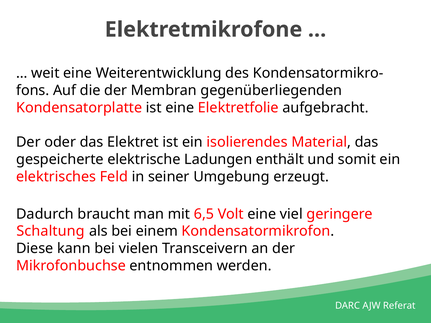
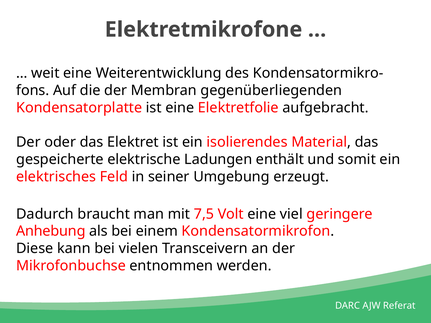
6,5: 6,5 -> 7,5 (204, 214)
Schaltung: Schaltung -> Anhebung (51, 231)
